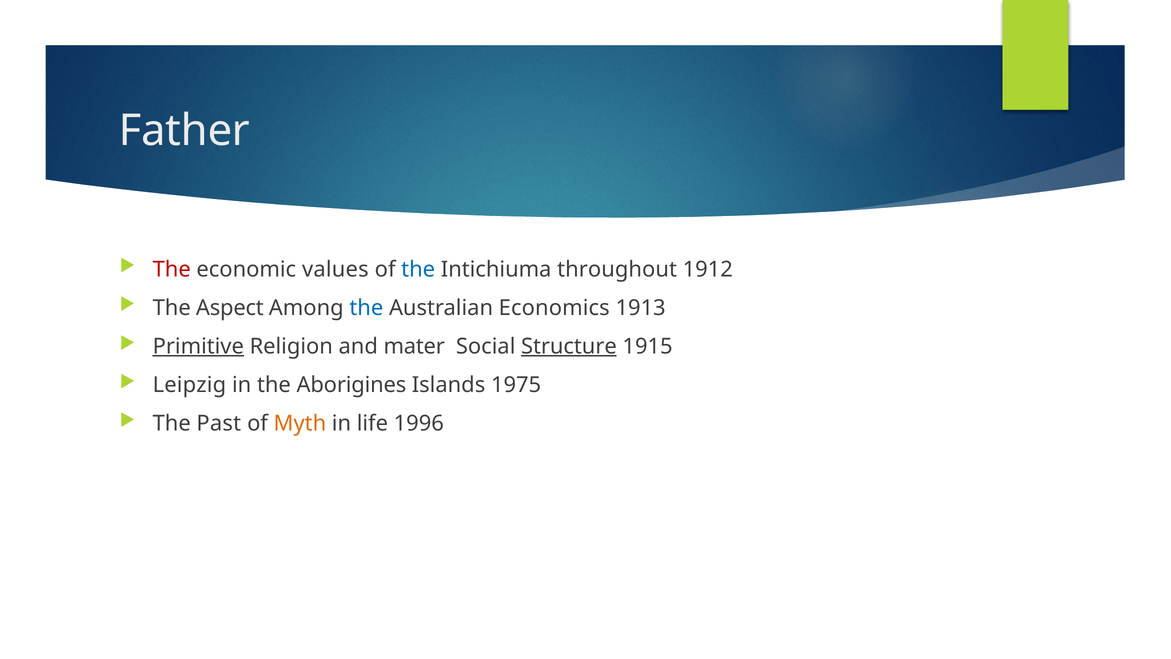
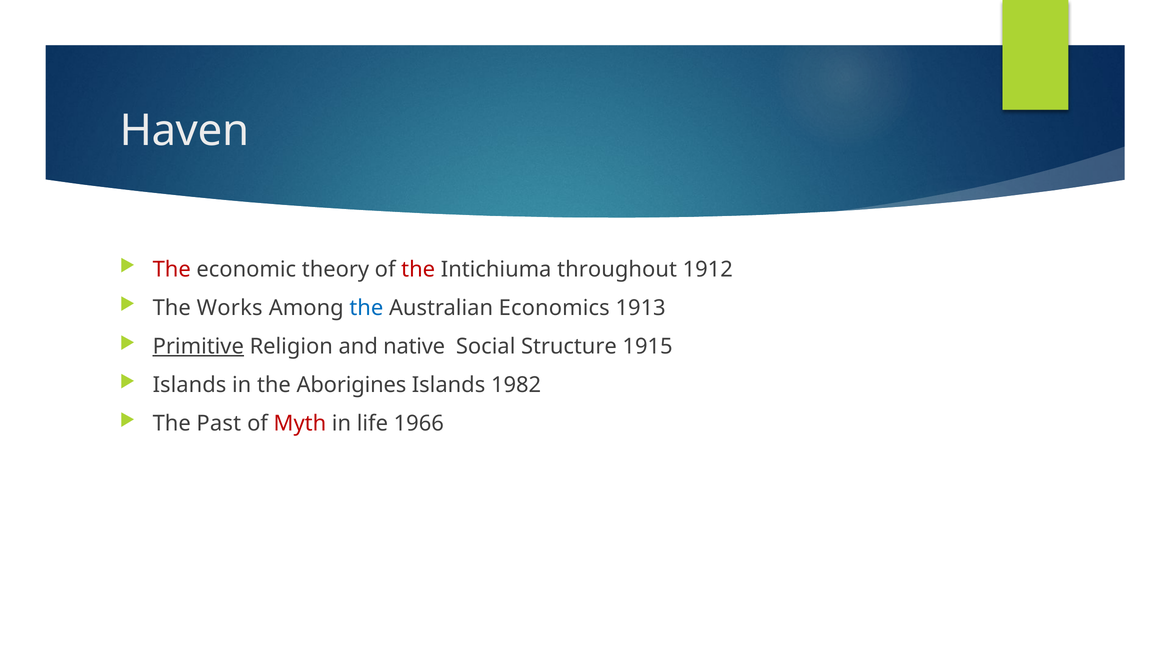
Father: Father -> Haven (184, 131)
values: values -> theory (335, 269)
the colour: blue -> red (418, 269)
Aspect: Aspect -> Works (230, 308)
mater: mater -> native (414, 346)
Structure underline: present -> none (569, 346)
Leipzig: Leipzig -> Islands (189, 385)
1975: 1975 -> 1982 (516, 385)
Myth colour: orange -> red (300, 423)
1996: 1996 -> 1966 (419, 423)
